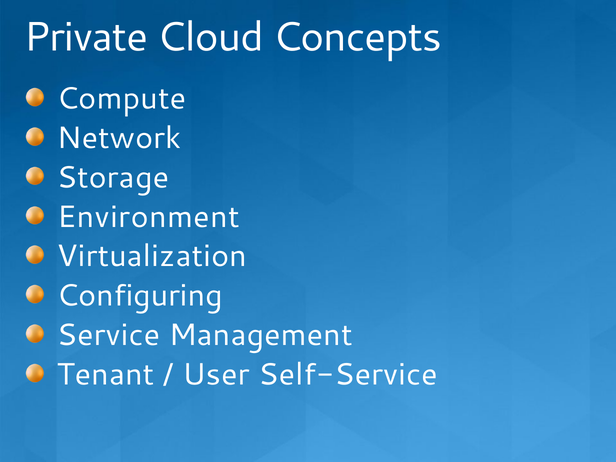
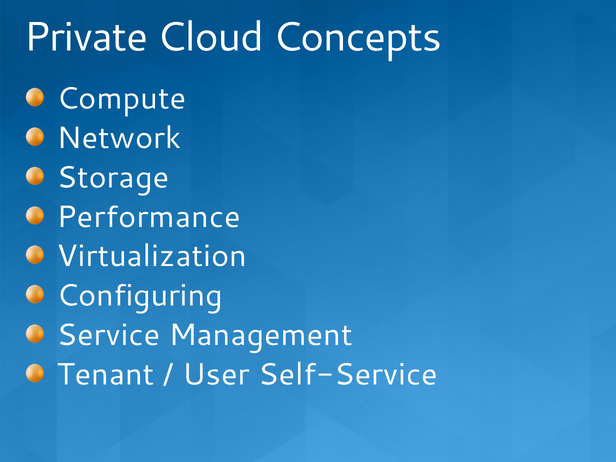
Environment: Environment -> Performance (149, 217)
